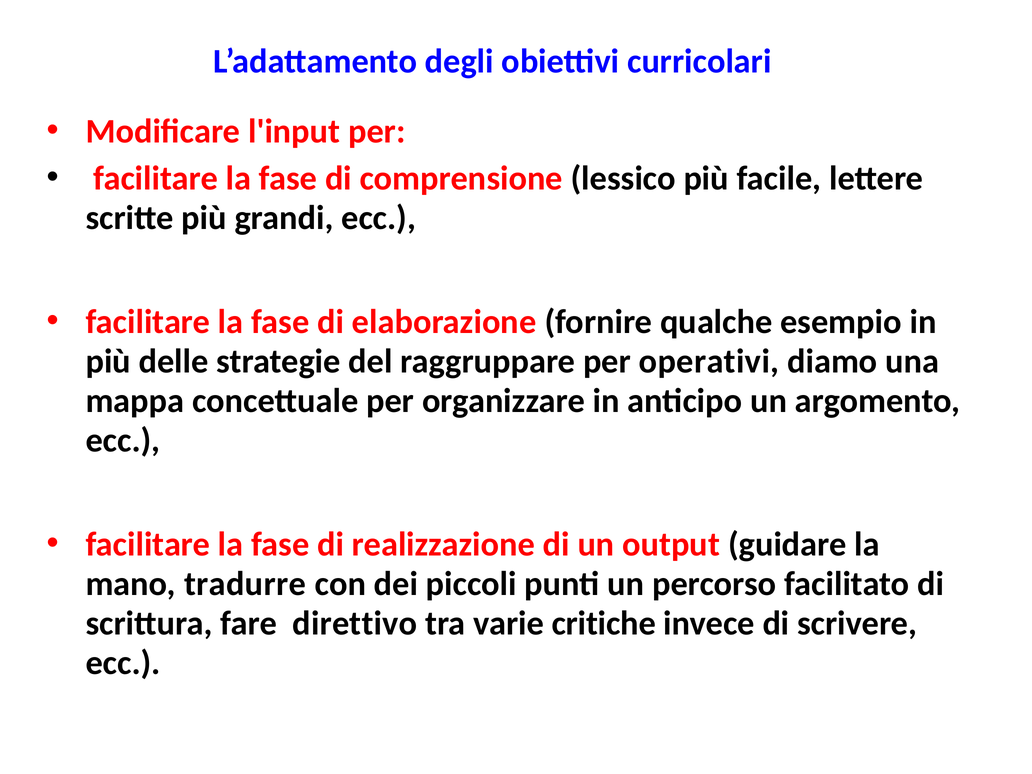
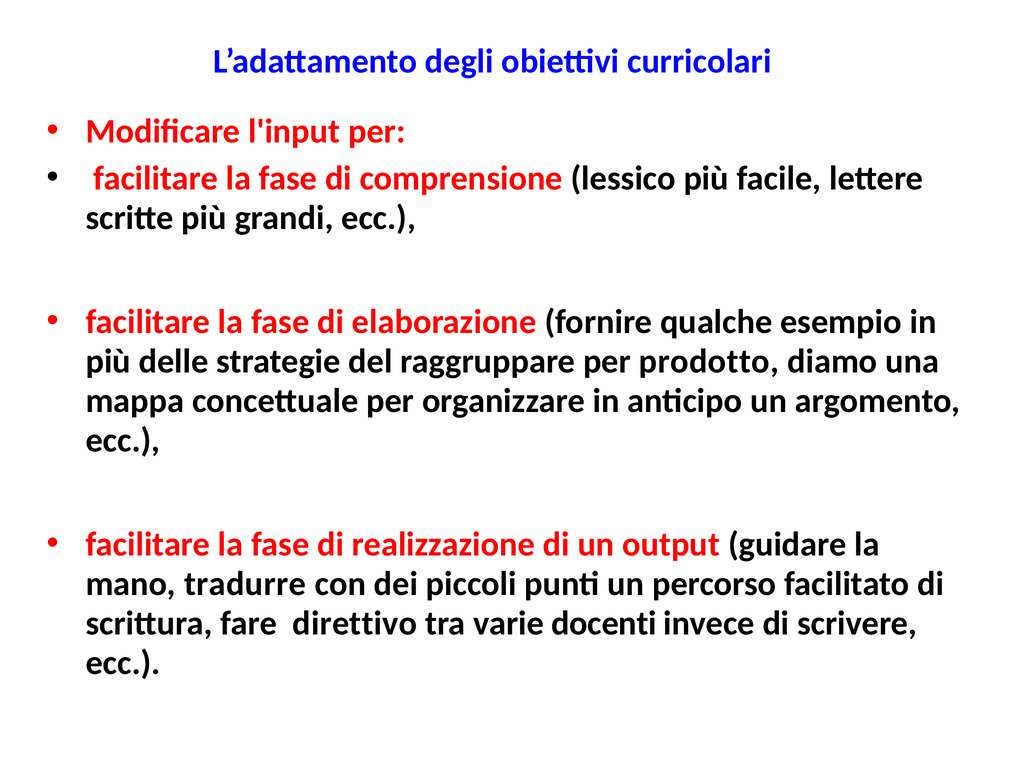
operativi: operativi -> prodotto (709, 361)
critiche: critiche -> docenti (604, 624)
